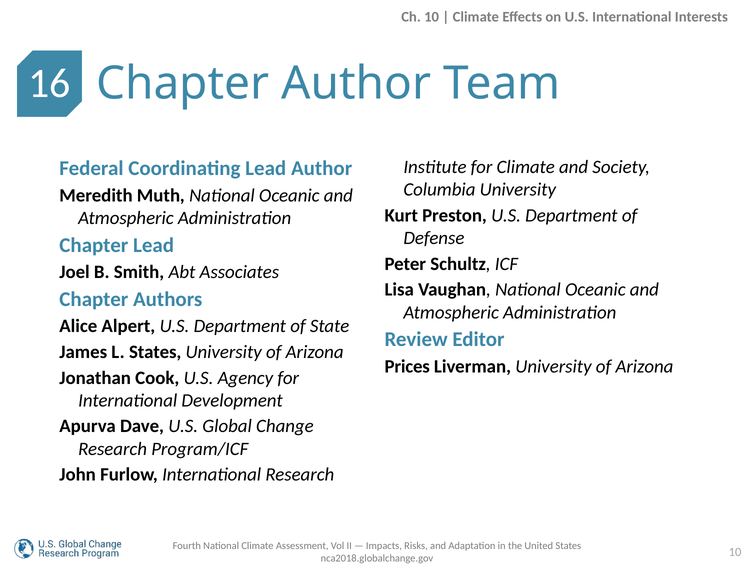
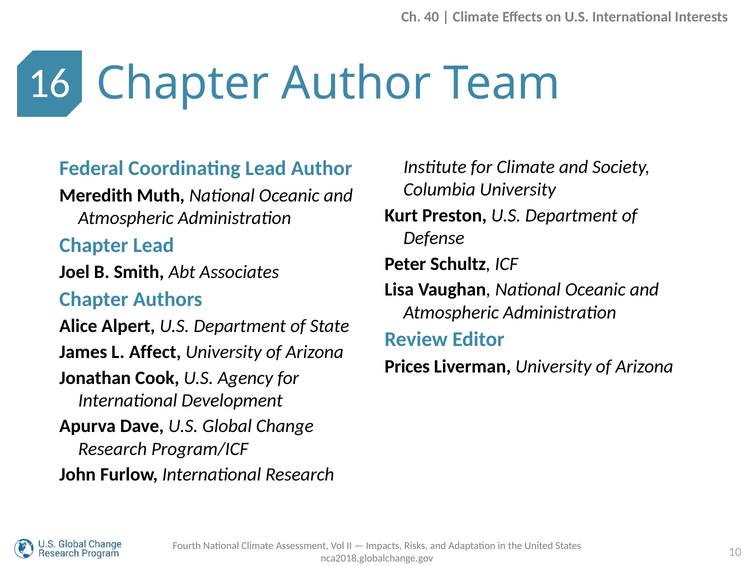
Ch 10: 10 -> 40 (432, 17)
L States: States -> Affect (155, 352)
